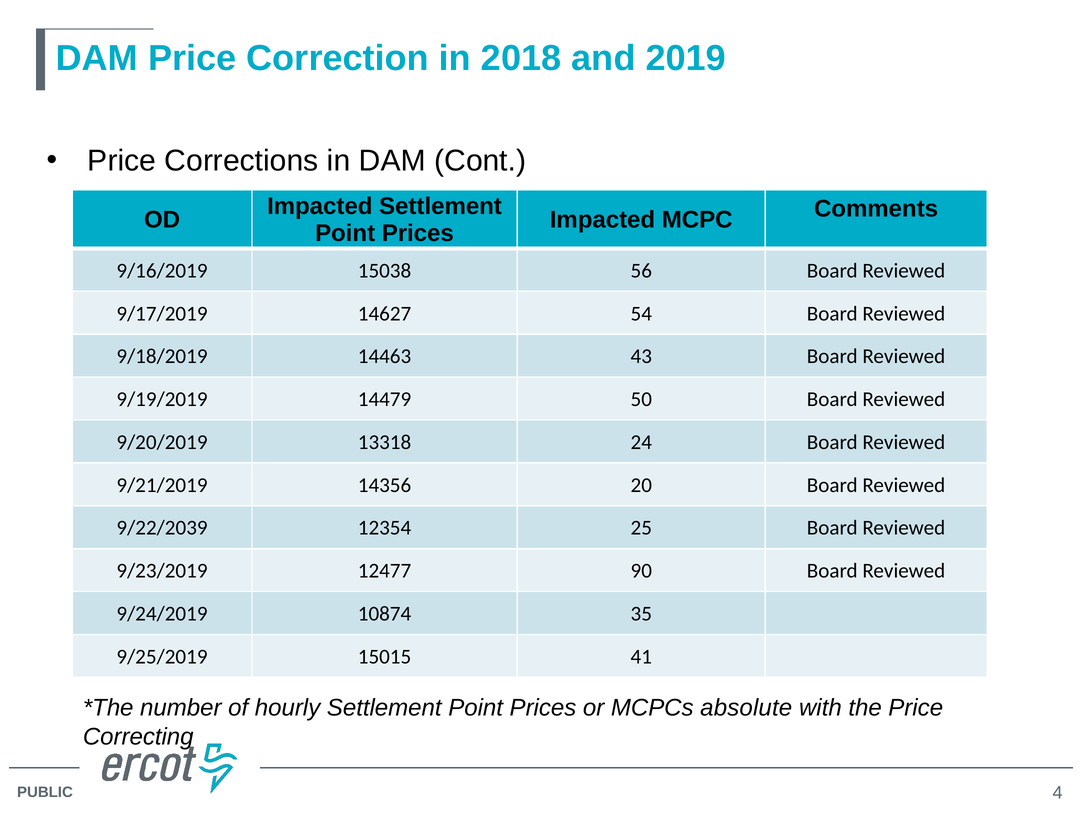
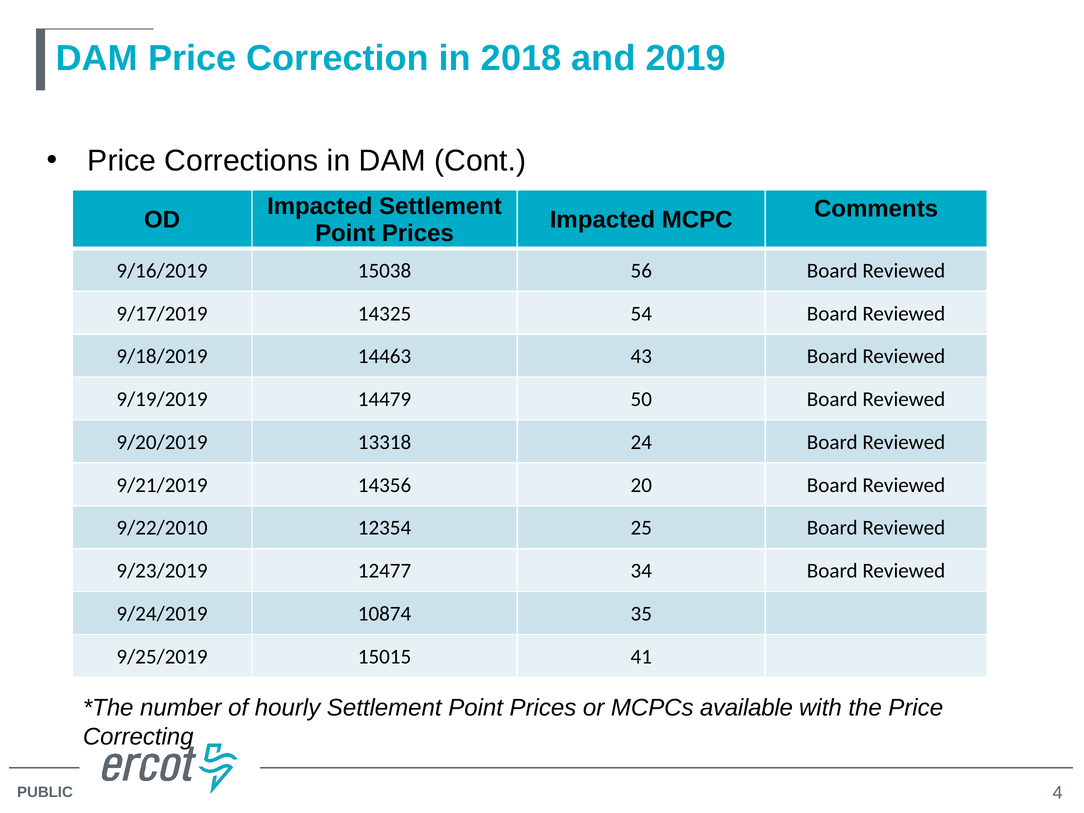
14627: 14627 -> 14325 (385, 314)
9/22/2039: 9/22/2039 -> 9/22/2010 (162, 528)
90: 90 -> 34 (641, 571)
absolute: absolute -> available (746, 708)
